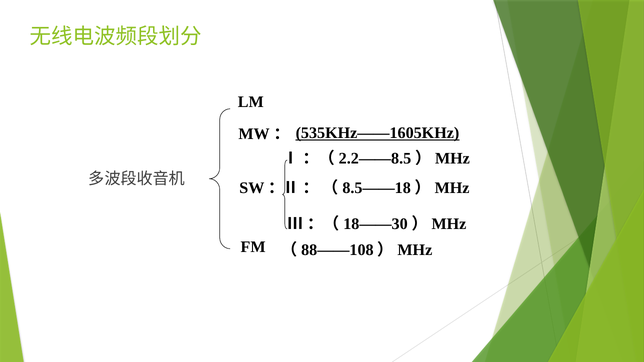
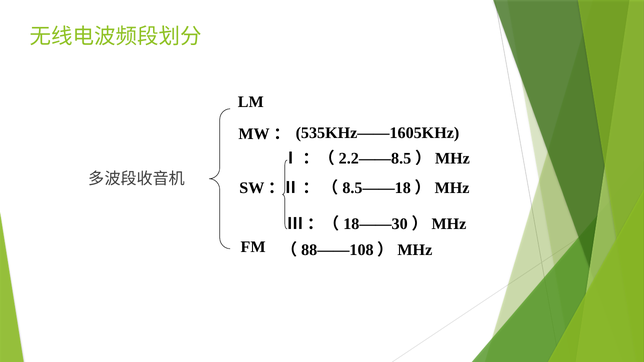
535KHz——1605KHz underline: present -> none (377, 133)
